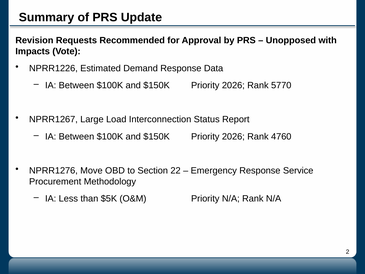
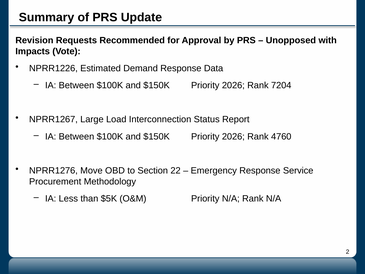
5770: 5770 -> 7204 (281, 85)
